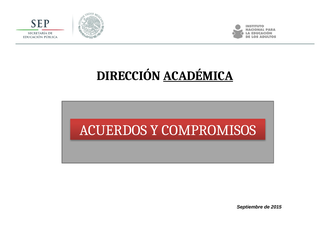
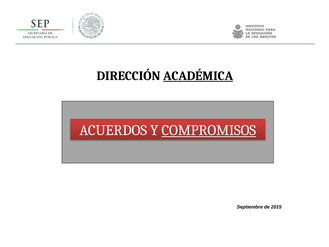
COMPROMISOS underline: none -> present (209, 130)
